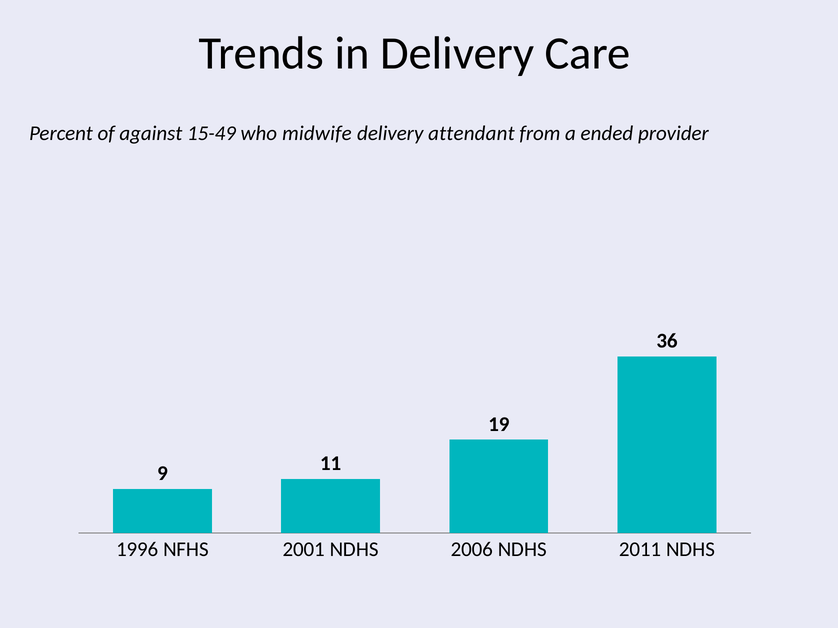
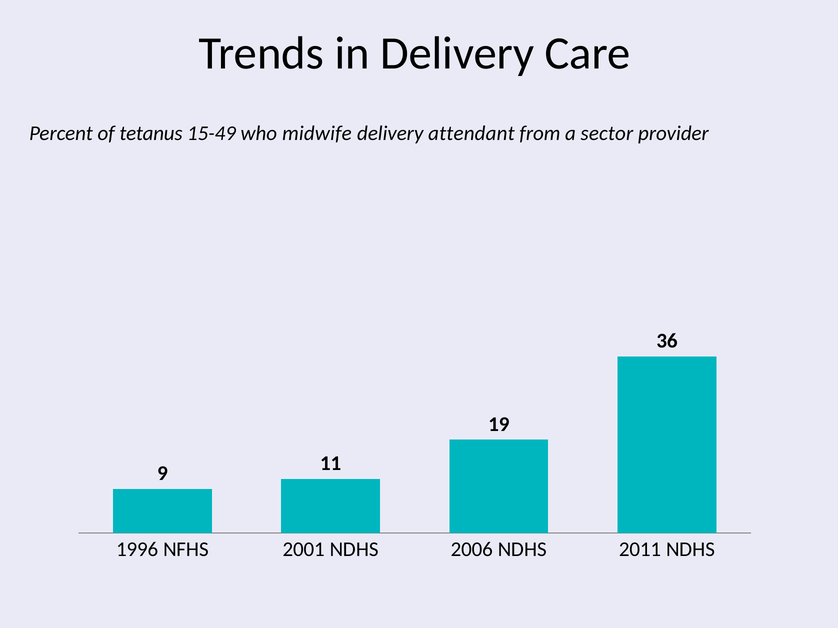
against: against -> tetanus (151, 134)
ended: ended -> sector (607, 134)
